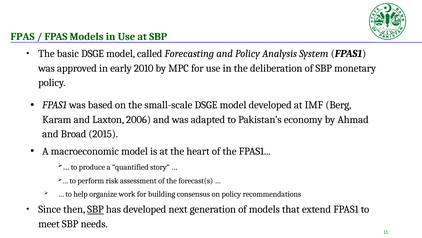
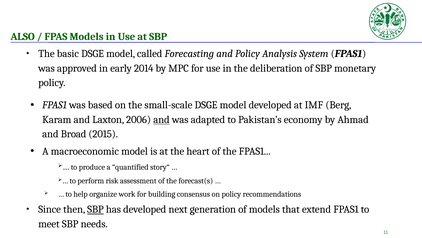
FPAS: FPAS -> ALSO (23, 37)
2010: 2010 -> 2014 (144, 68)
and underline: none -> present (161, 119)
